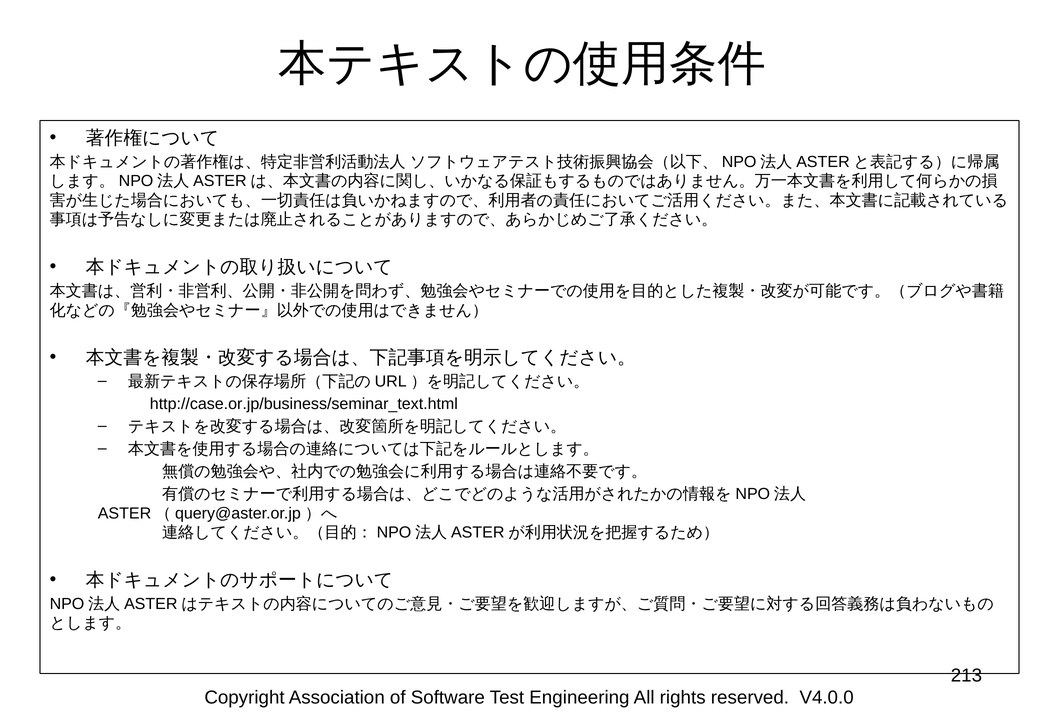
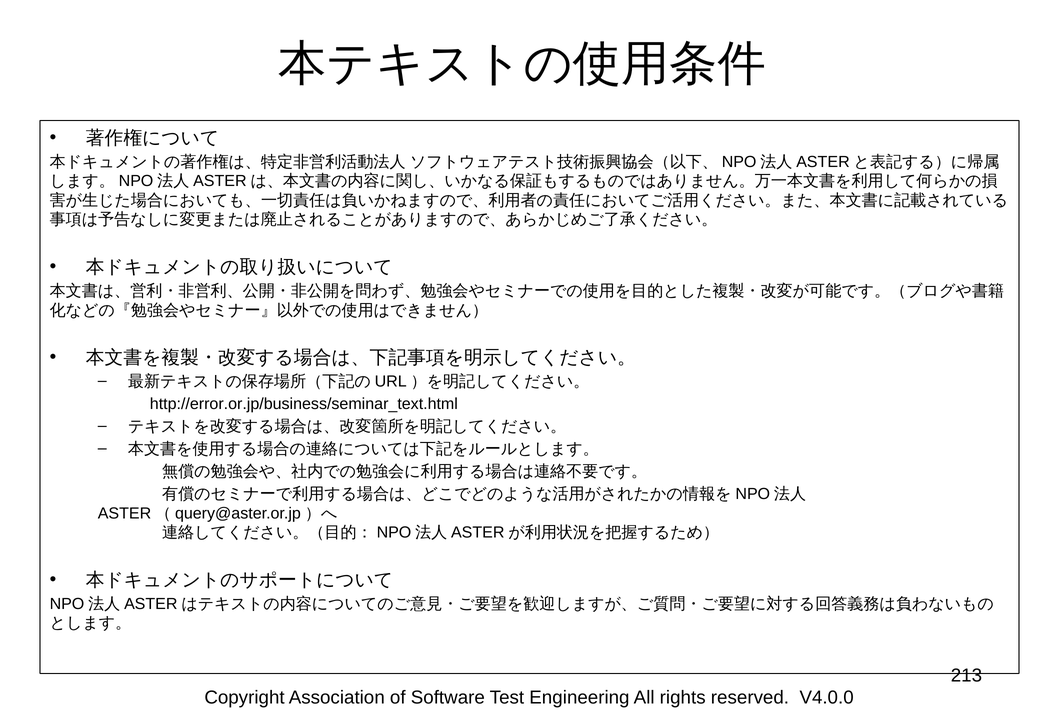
http://case.or.jp/business/seminar_text.html: http://case.or.jp/business/seminar_text.html -> http://error.or.jp/business/seminar_text.html (304, 404)
